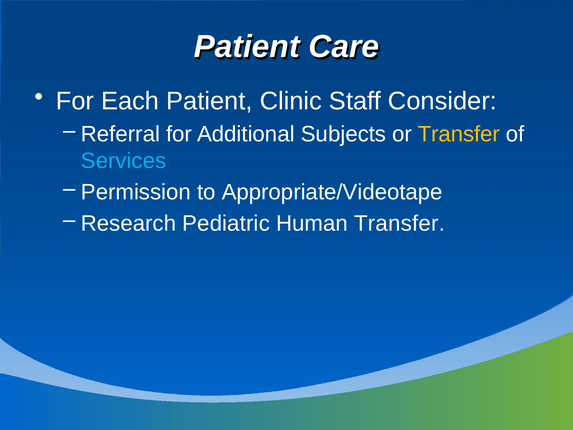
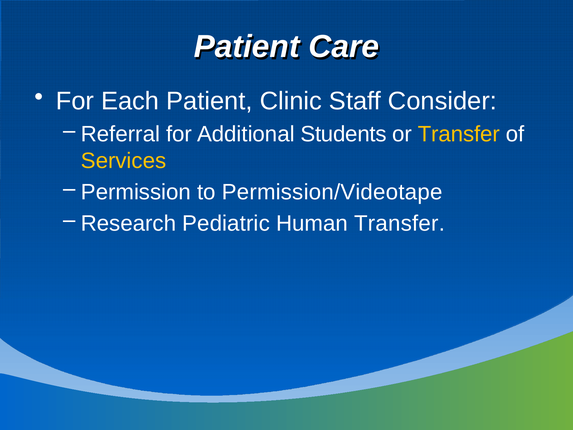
Subjects: Subjects -> Students (344, 134)
Services colour: light blue -> yellow (124, 161)
Appropriate/Videotape: Appropriate/Videotape -> Permission/Videotape (332, 192)
